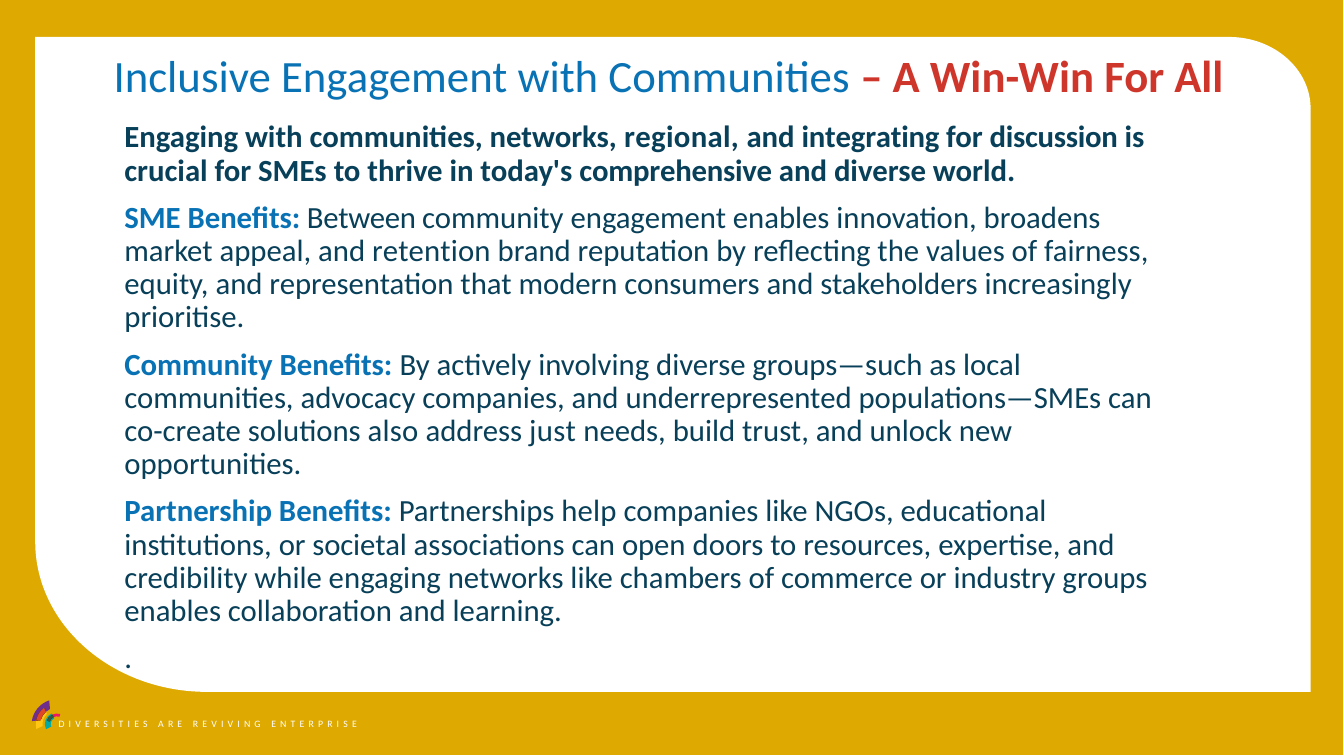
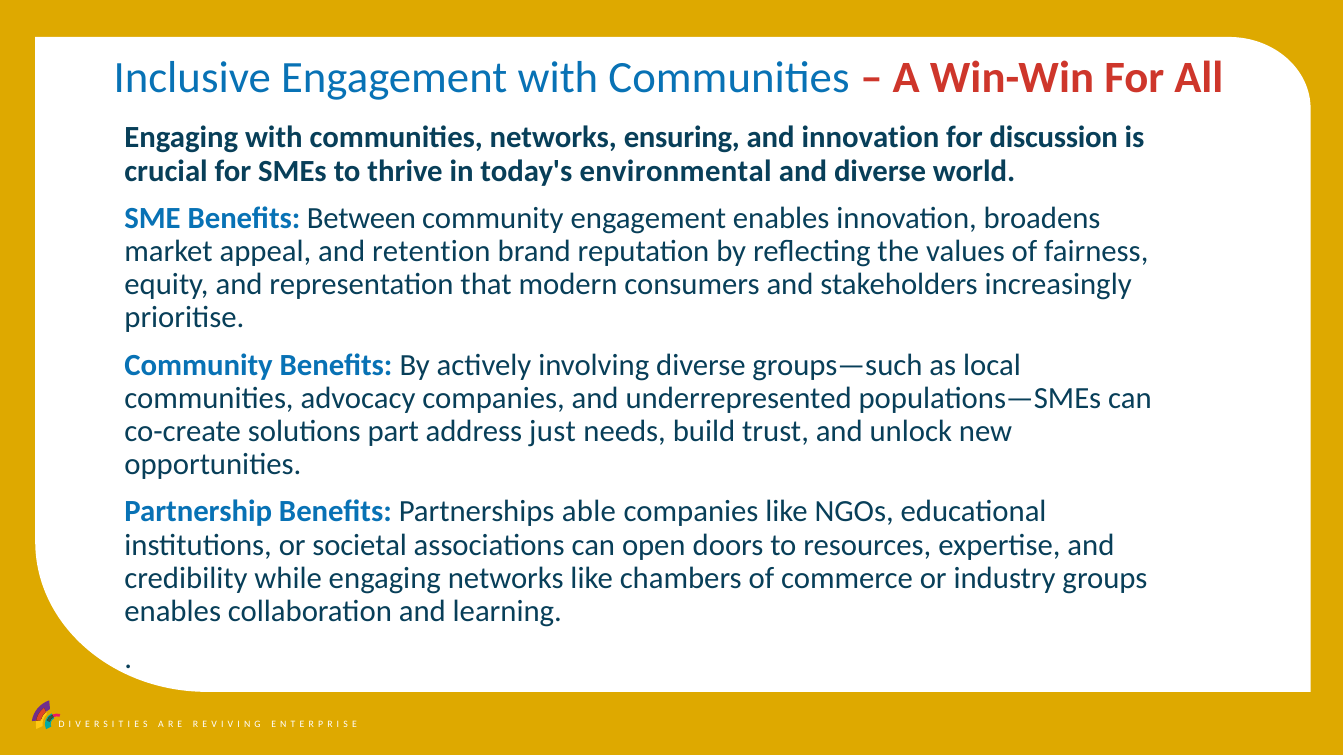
regional: regional -> ensuring (682, 138)
and integrating: integrating -> innovation (870, 138)
comprehensive: comprehensive -> environmental (676, 171)
also: also -> part (393, 432)
help: help -> able (589, 512)
